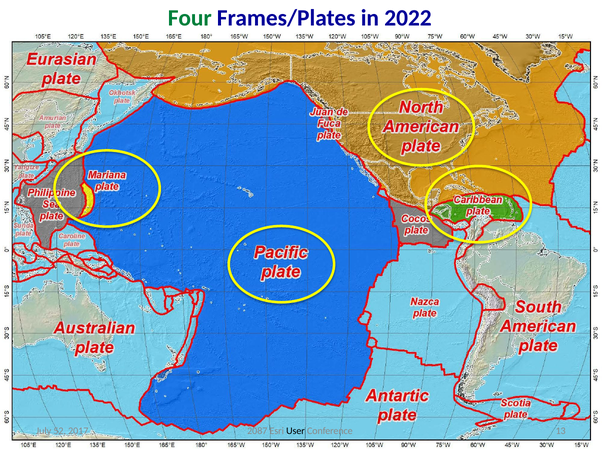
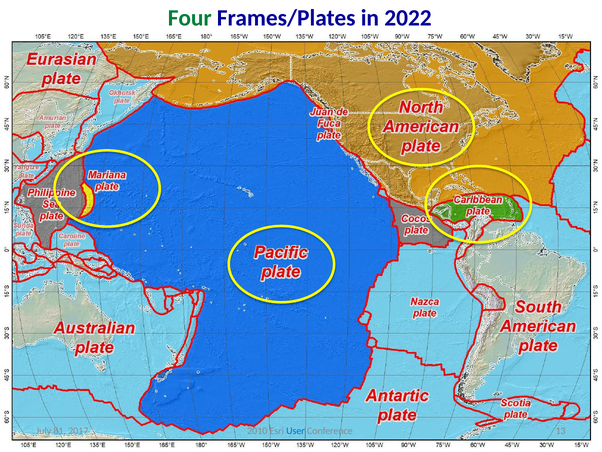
52: 52 -> 81 (60, 431)
2087: 2087 -> 2010 (257, 431)
User colour: black -> blue (295, 431)
